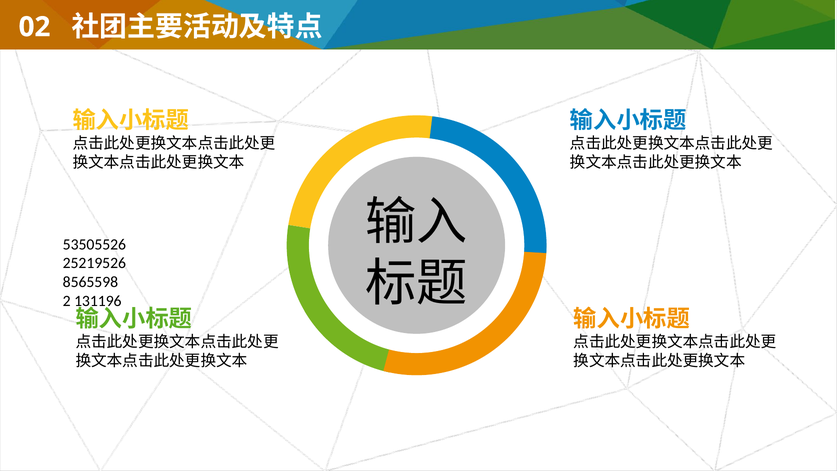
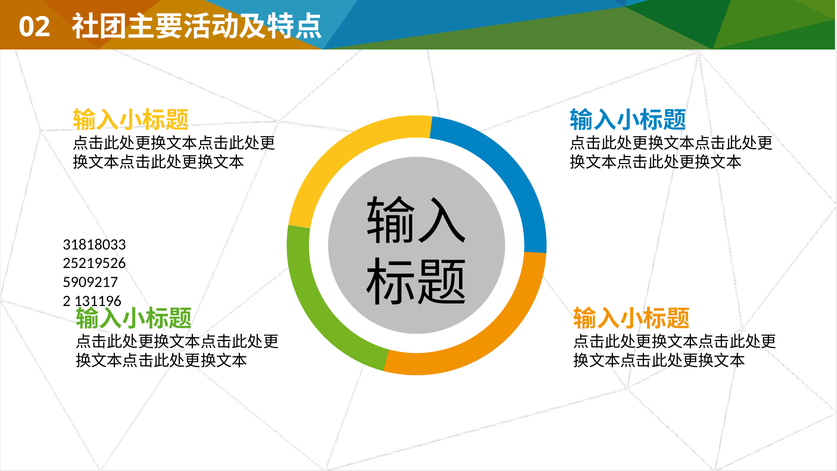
53505526: 53505526 -> 31818033 (94, 244)
8565598: 8565598 -> 5909217 (90, 282)
